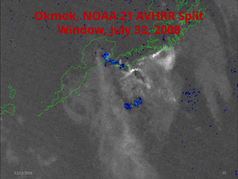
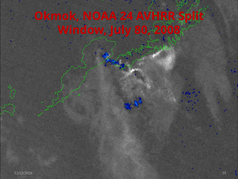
21: 21 -> 24 (126, 16)
32: 32 -> 80 (143, 30)
